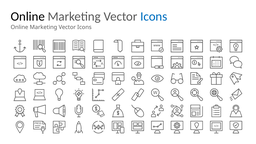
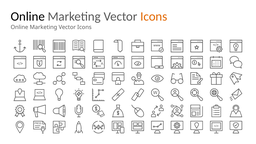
Icons colour: blue -> orange (154, 16)
